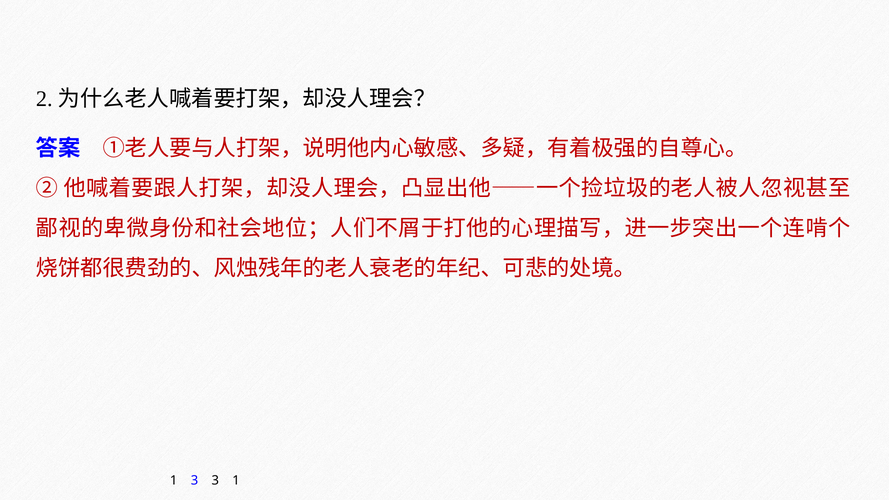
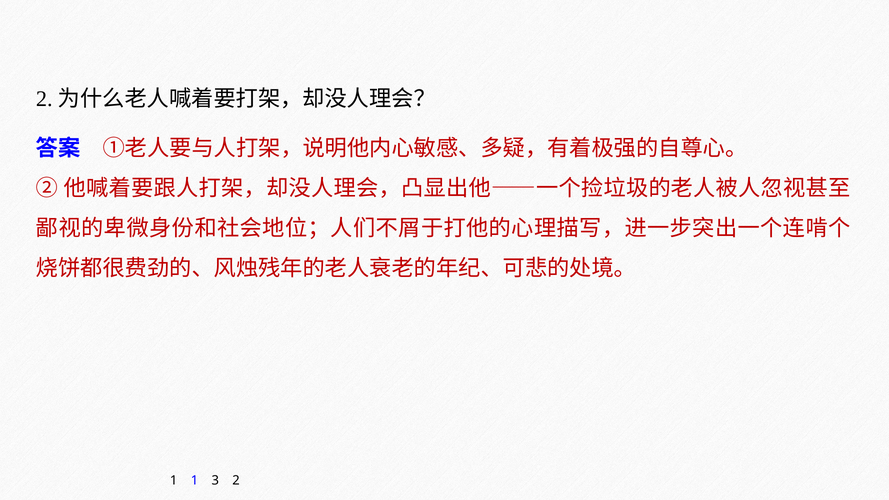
1 3: 3 -> 1 (194, 481)
3 1: 1 -> 2 (236, 481)
